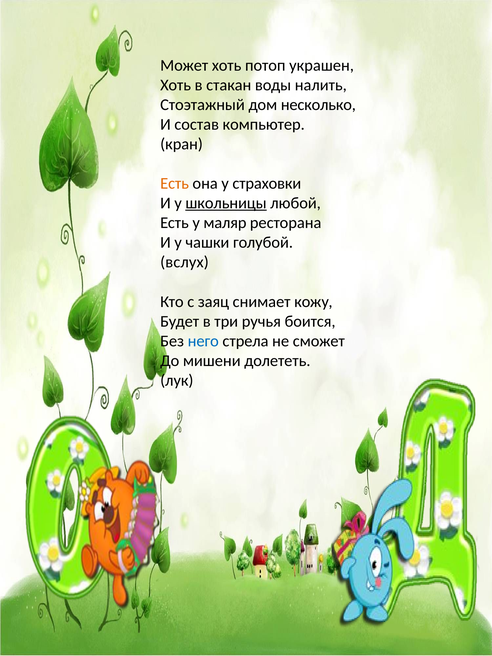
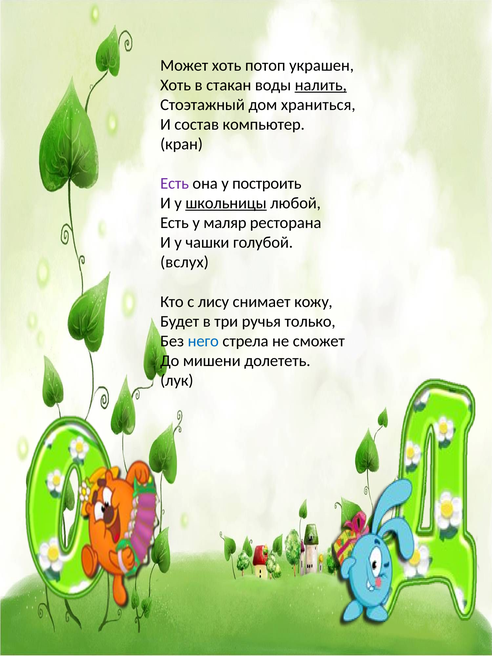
налить underline: none -> present (321, 85)
несколько: несколько -> храниться (318, 105)
Есть colour: orange -> purple (175, 184)
страховки: страховки -> построить (267, 184)
заяц: заяц -> лису (213, 302)
боится: боится -> только (310, 321)
